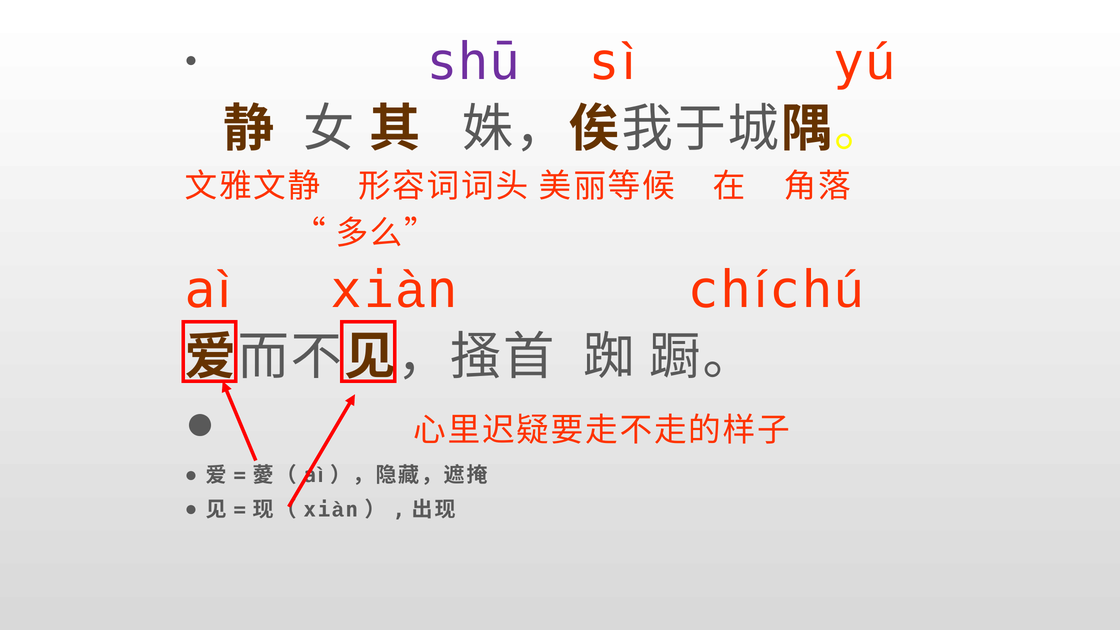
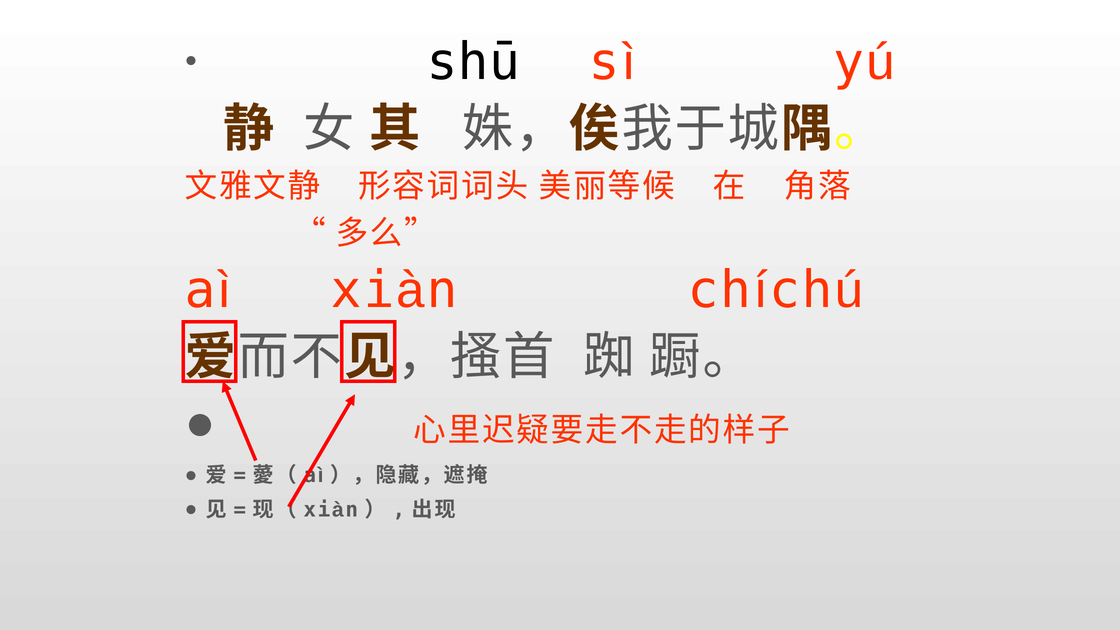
shū colour: purple -> black (473, 62)
